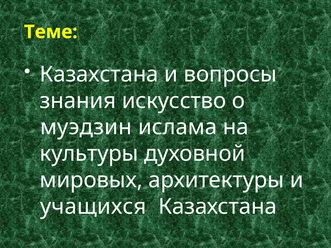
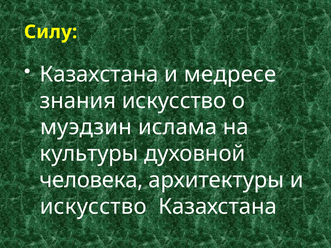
Теме: Теме -> Силу (51, 32)
вопросы: вопросы -> медресе (230, 74)
мировых: мировых -> человека (91, 180)
учащихся: учащихся -> искусство (93, 207)
